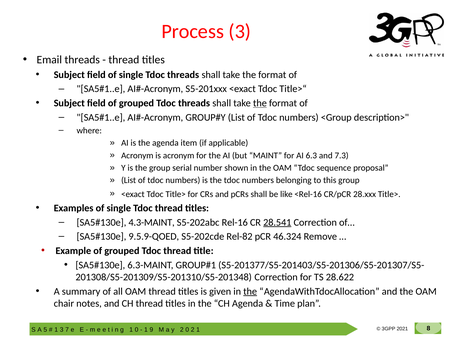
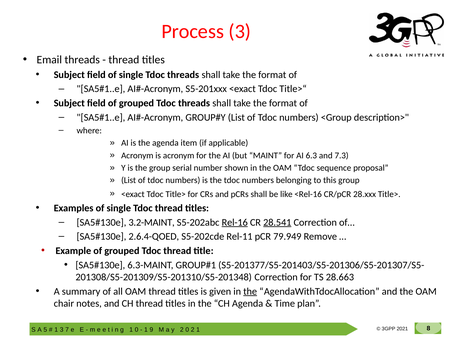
the underline: present -> none (260, 103)
4.3-MAINT: 4.3-MAINT -> 3.2-MAINT (152, 222)
Rel-16 underline: none -> present (235, 222)
9.5.9-QOED: 9.5.9-QOED -> 2.6.4-QOED (154, 236)
Rel-82: Rel-82 -> Rel-11 (239, 236)
46.324: 46.324 -> 79.949 (287, 236)
28.622: 28.622 -> 28.663 (340, 277)
